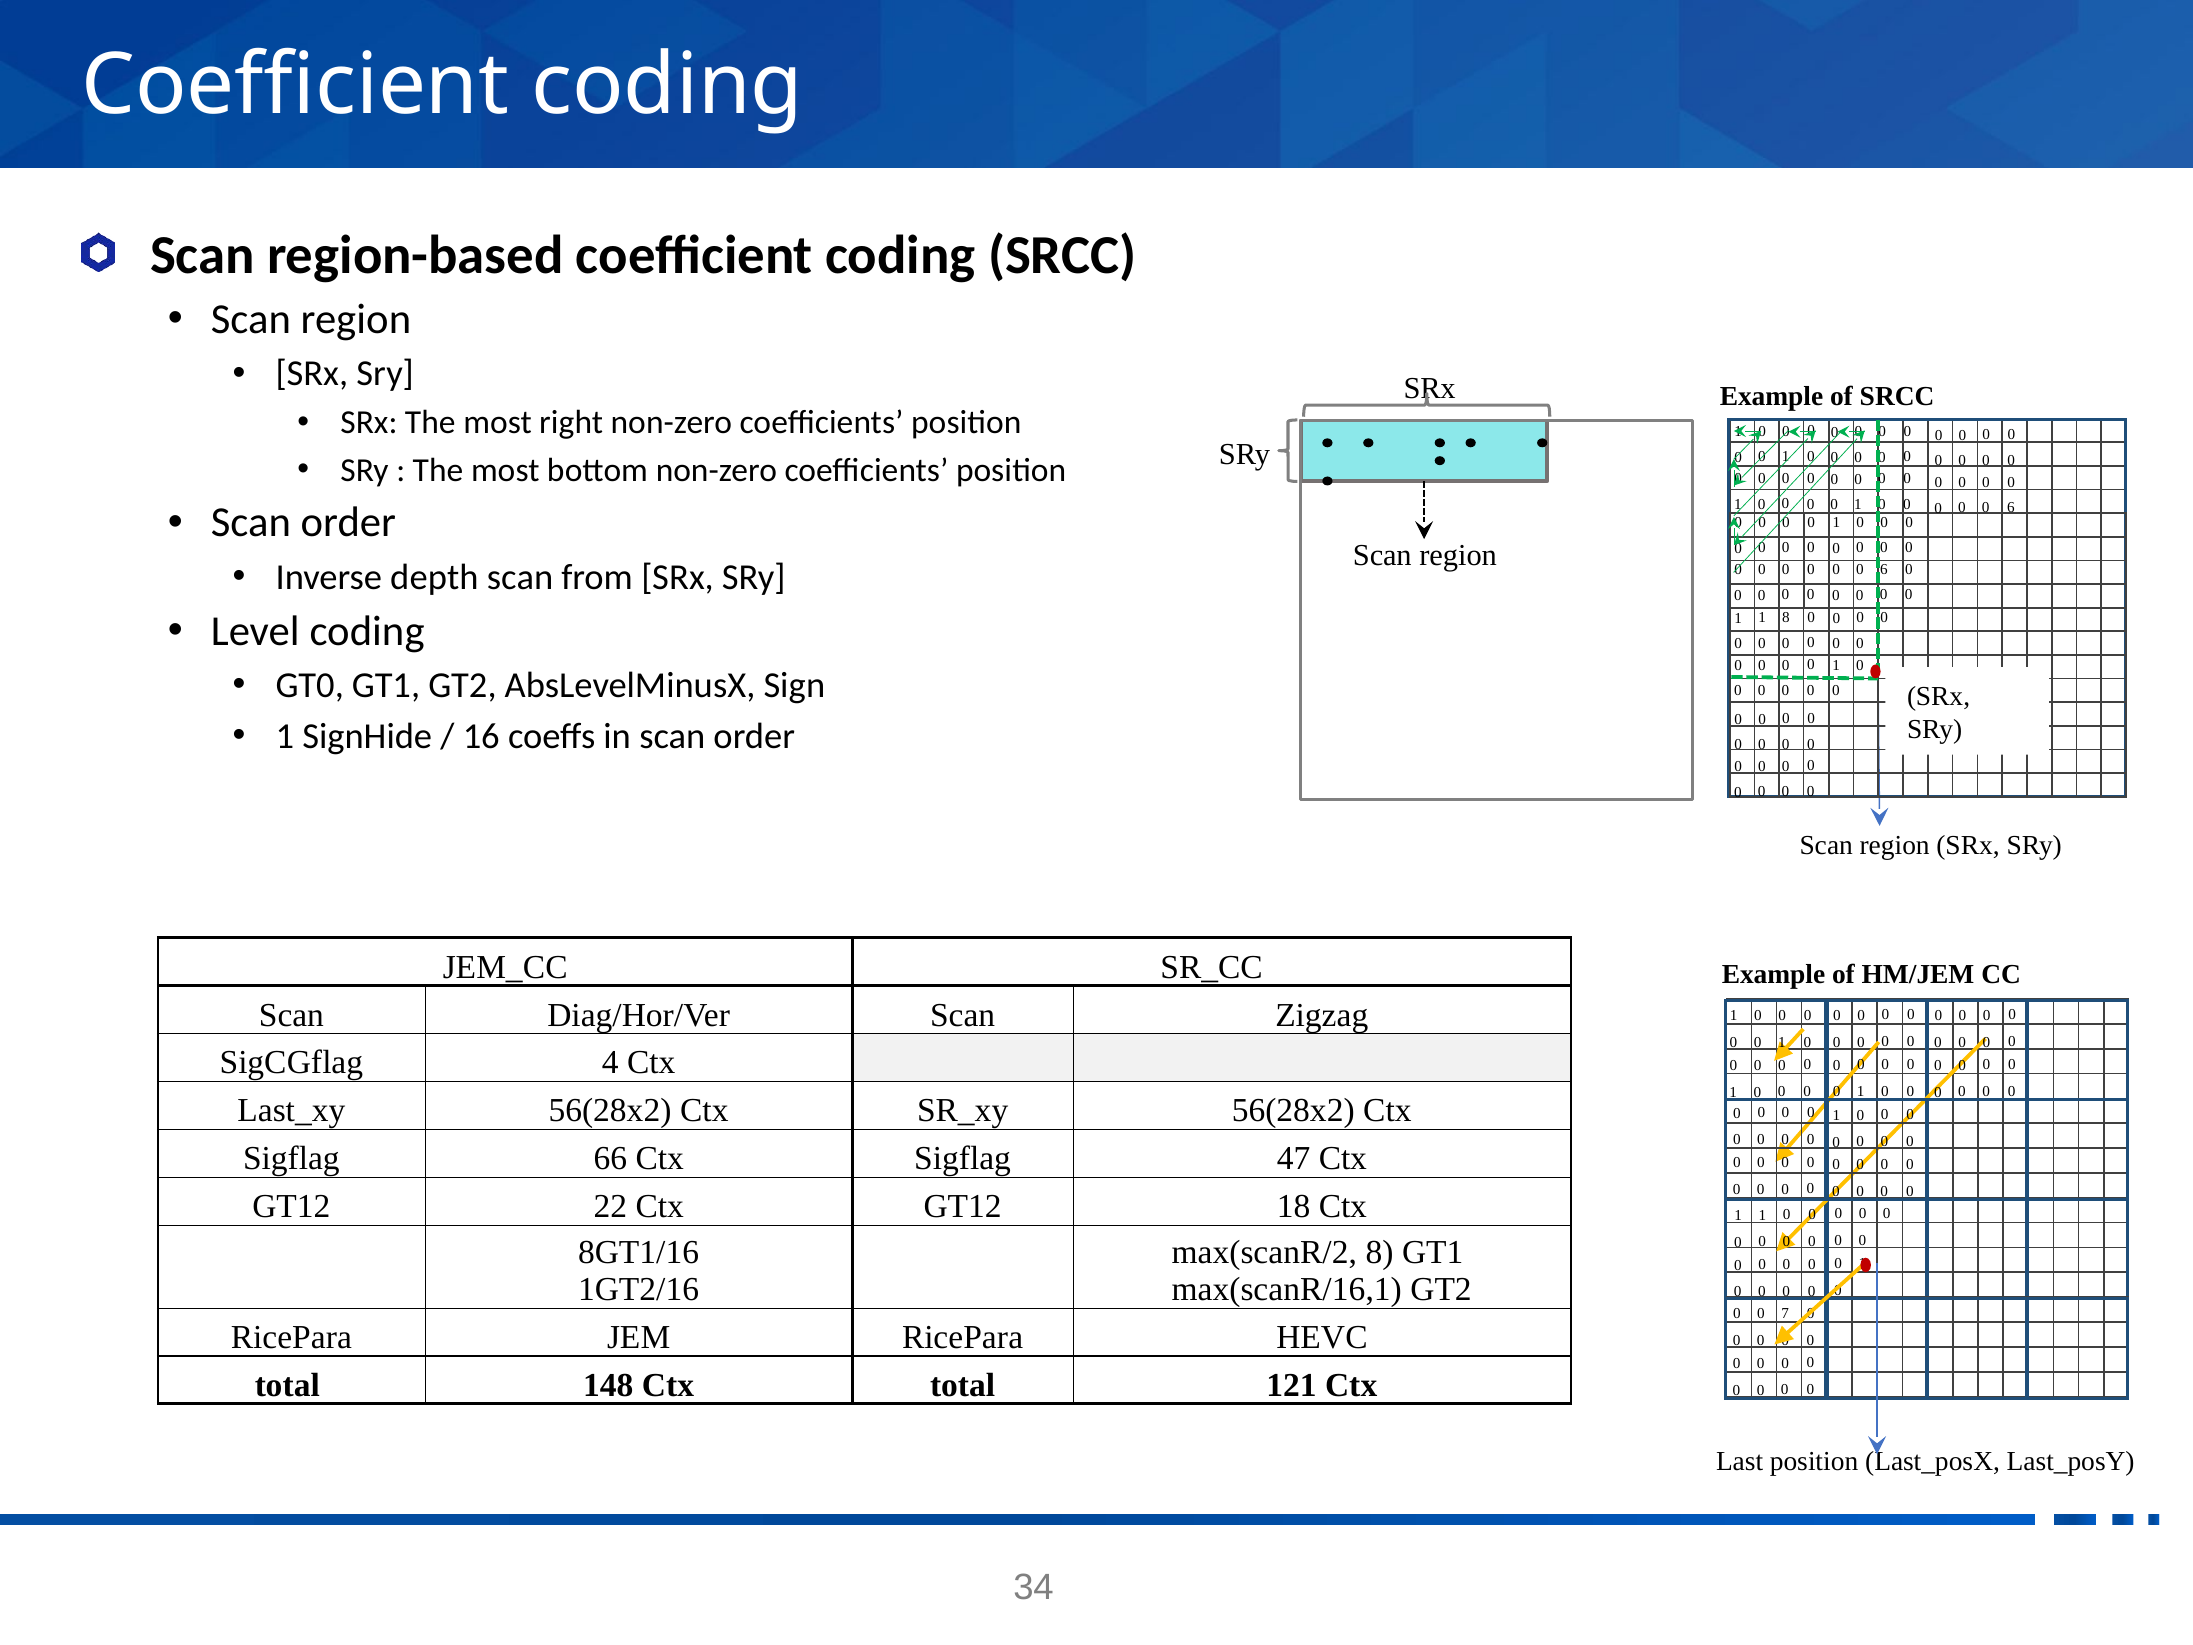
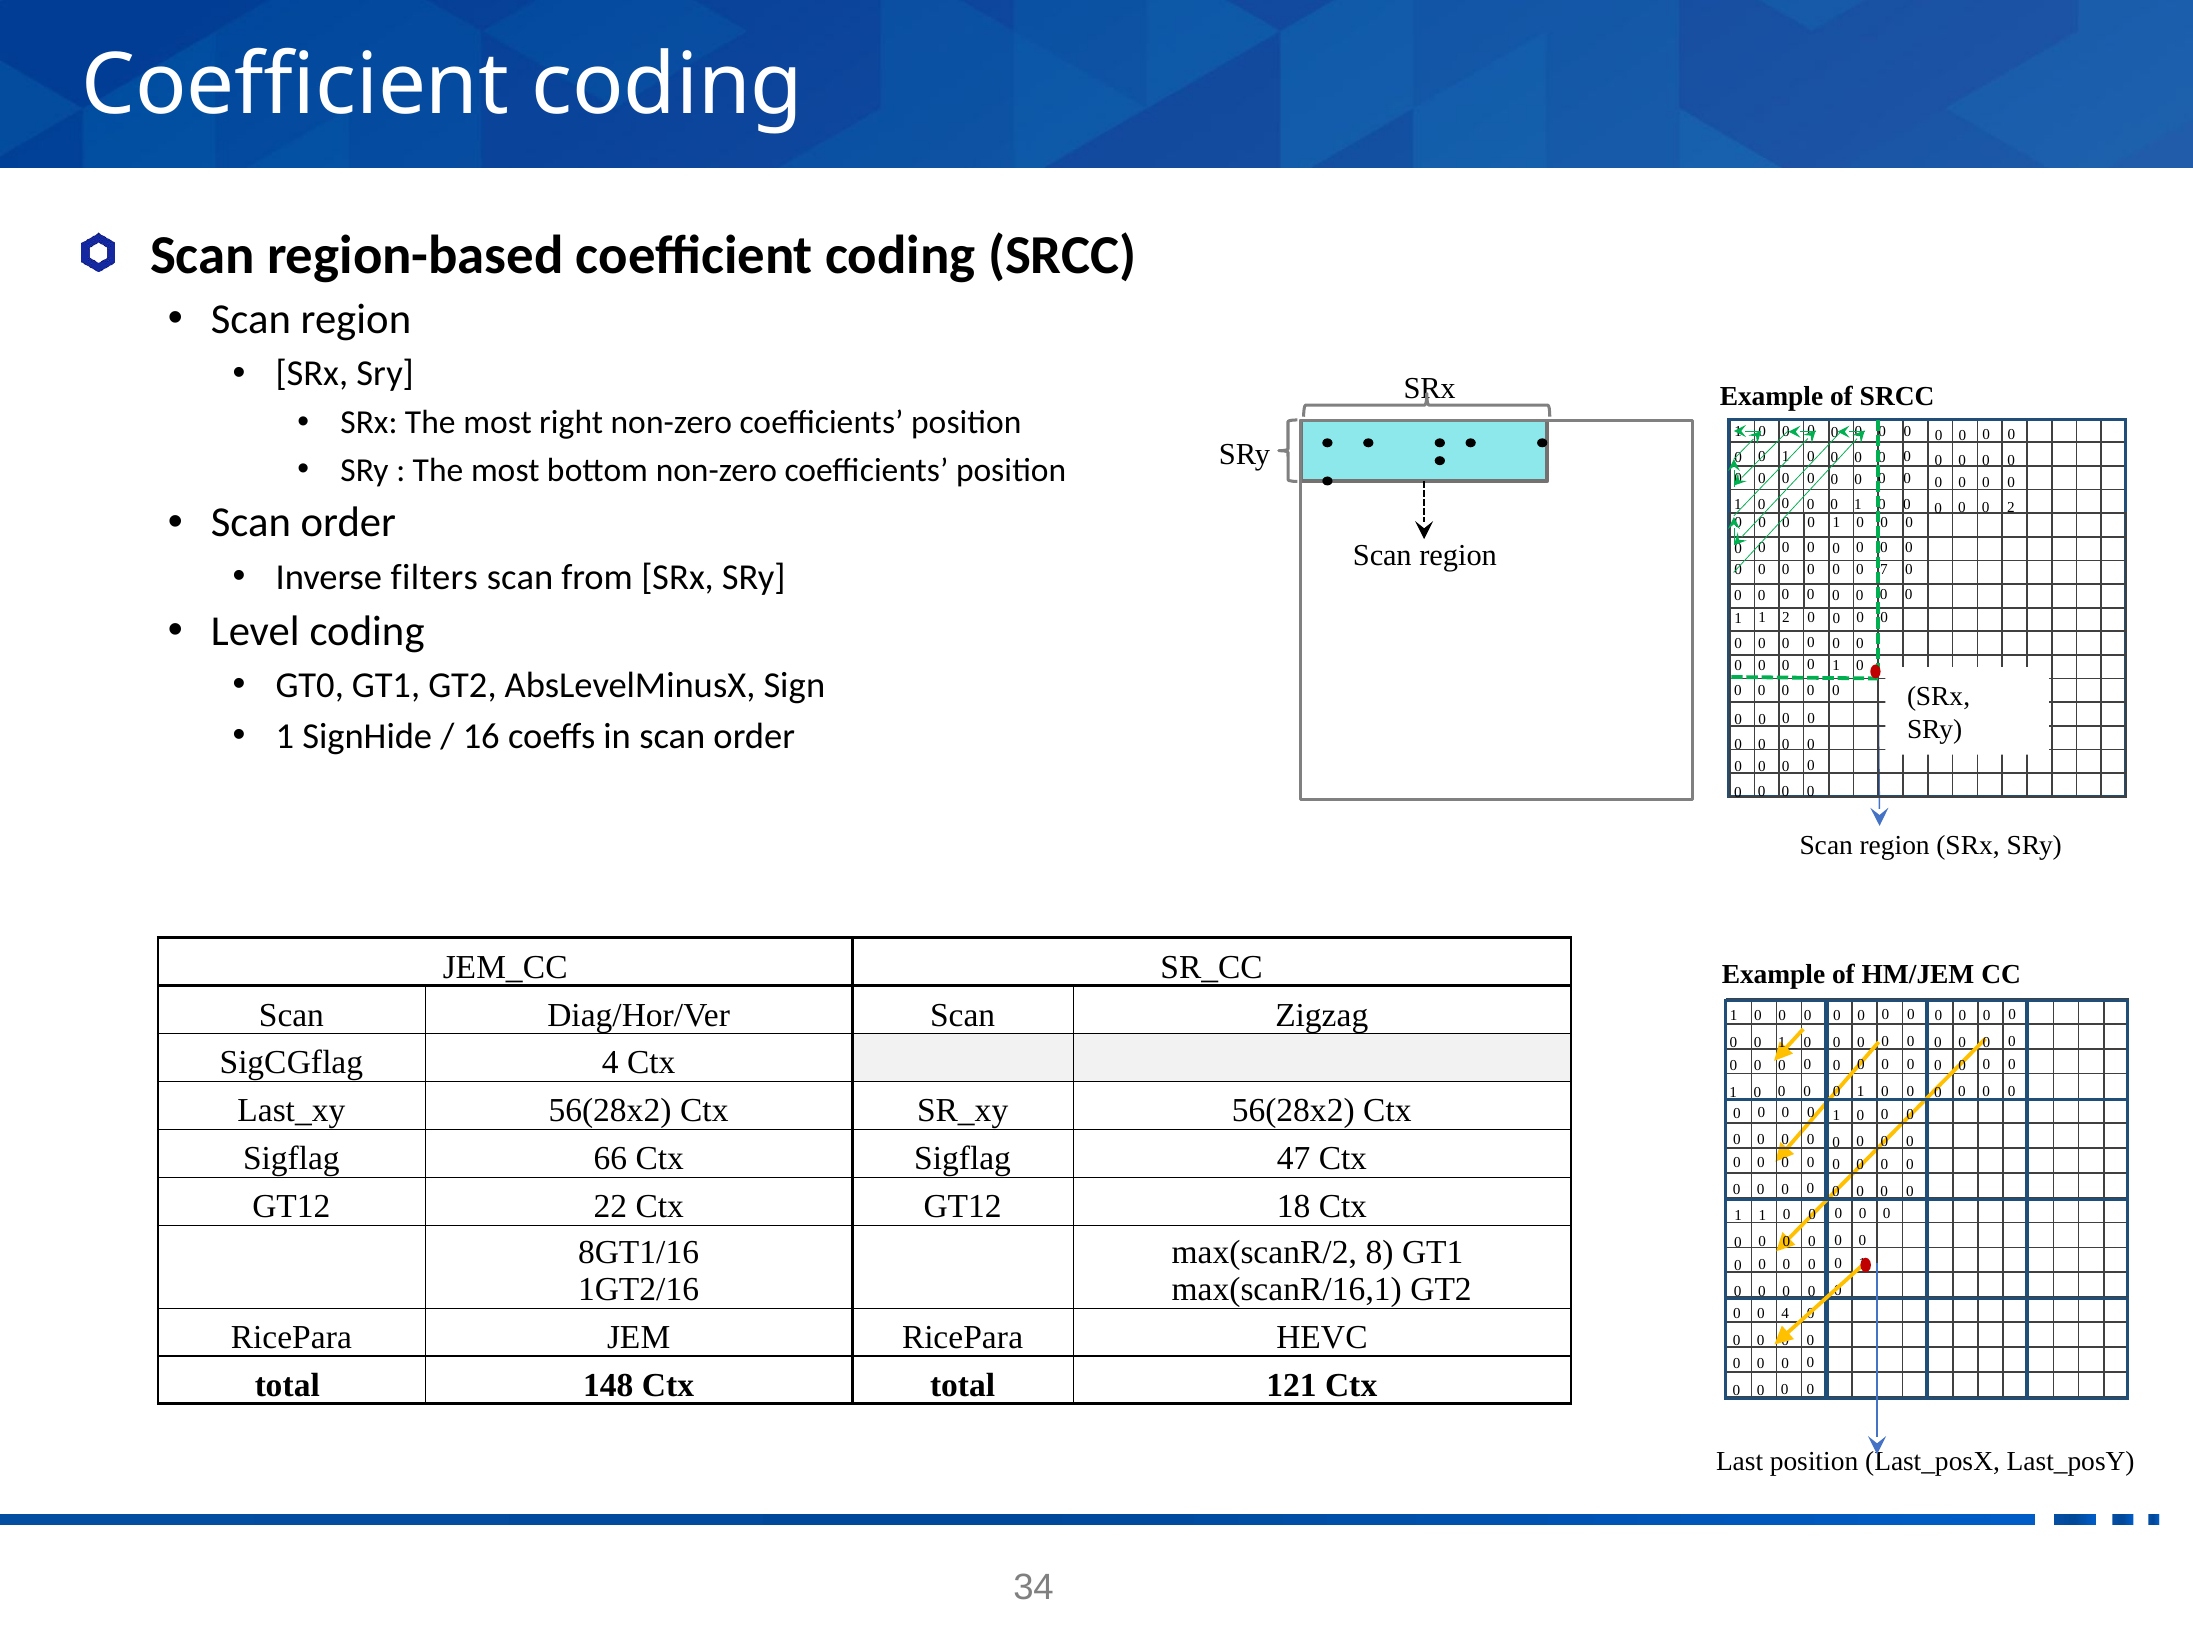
6: 6 -> 2 (2011, 507)
depth: depth -> filters (434, 577)
6: 6 -> 7 (1884, 569)
1 8: 8 -> 2 (1786, 618)
0 7: 7 -> 4 (1785, 1313)
